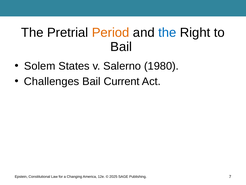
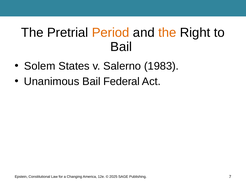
the colour: blue -> orange (167, 33)
1980: 1980 -> 1983 (161, 66)
Challenges: Challenges -> Unanimous (52, 81)
Current: Current -> Federal (122, 81)
